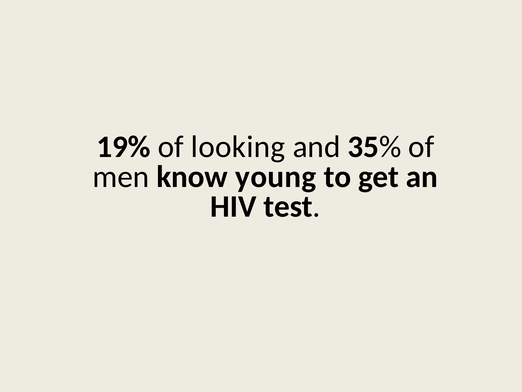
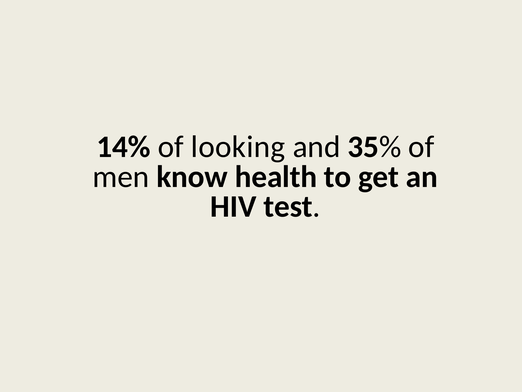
19%: 19% -> 14% (124, 147)
young: young -> health (276, 176)
